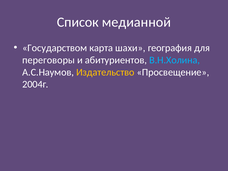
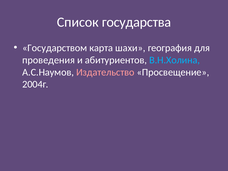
медианной: медианной -> государства (137, 22)
переговоры: переговоры -> проведения (49, 60)
Издательство colour: yellow -> pink (105, 72)
